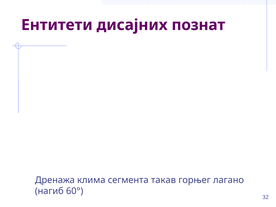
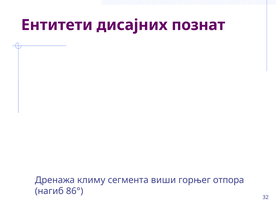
клима: клима -> климу (91, 180)
такав: такав -> виши (163, 180)
лагано: лагано -> отпора (229, 180)
60°: 60° -> 86° (75, 191)
